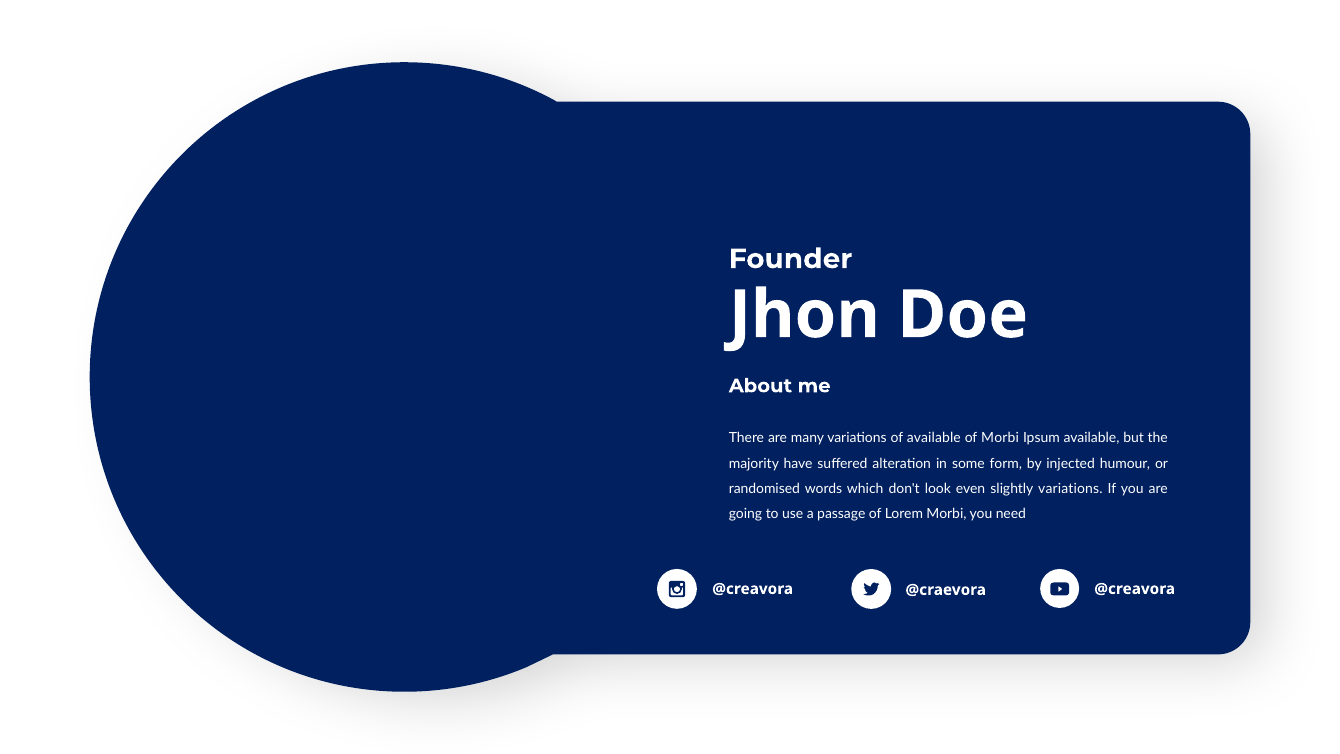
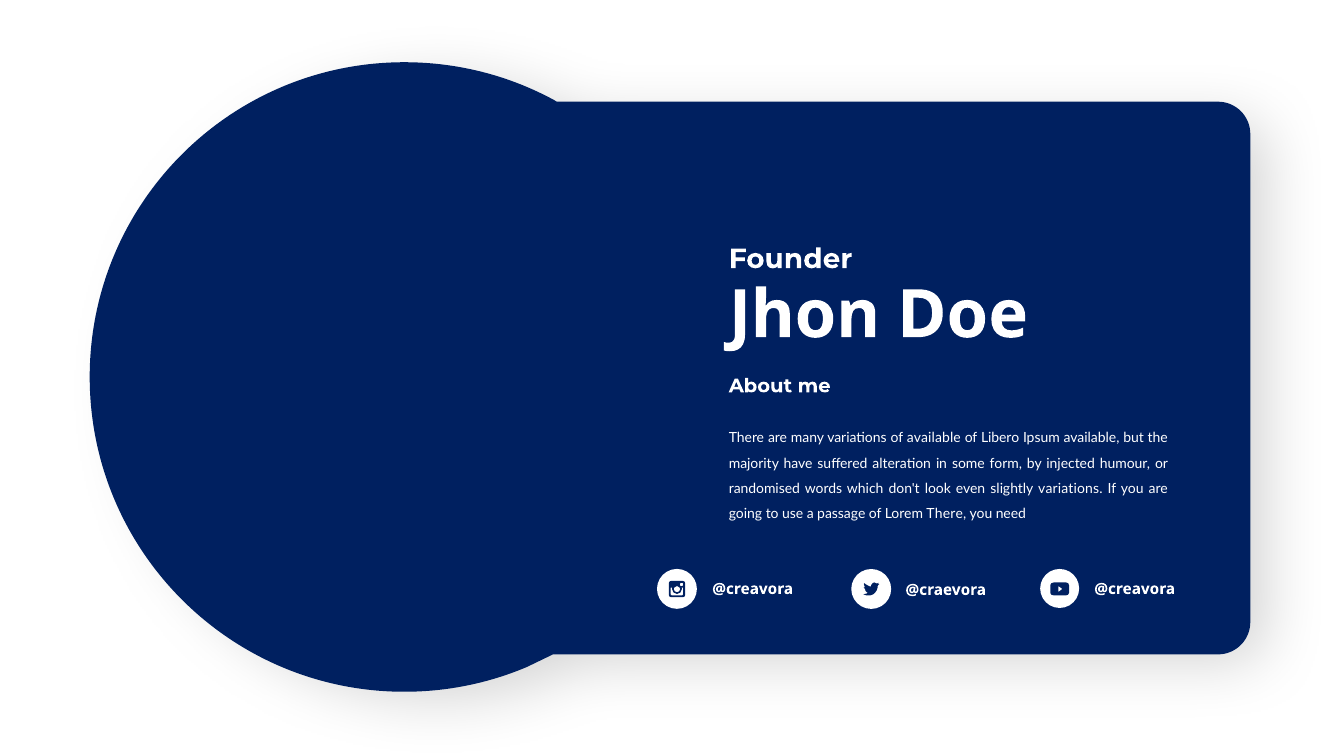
of Morbi: Morbi -> Libero (1000, 438)
Lorem Morbi: Morbi -> There (946, 514)
